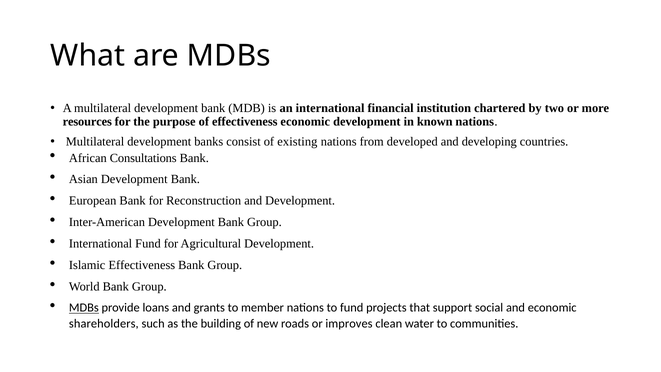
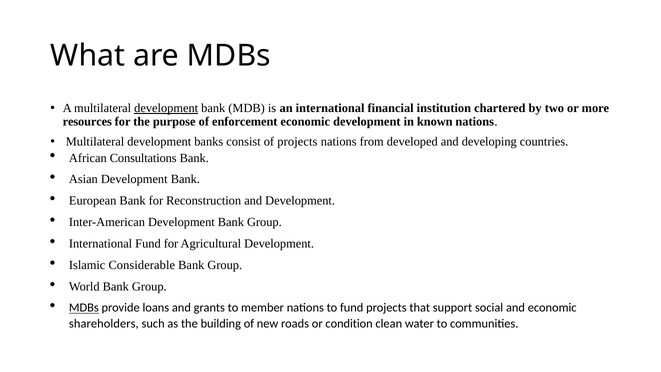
development underline: none -> present (166, 108)
of effectiveness: effectiveness -> enforcement (245, 121)
of existing: existing -> projects (297, 142)
Islamic Effectiveness: Effectiveness -> Considerable (142, 265)
improves: improves -> condition (349, 324)
